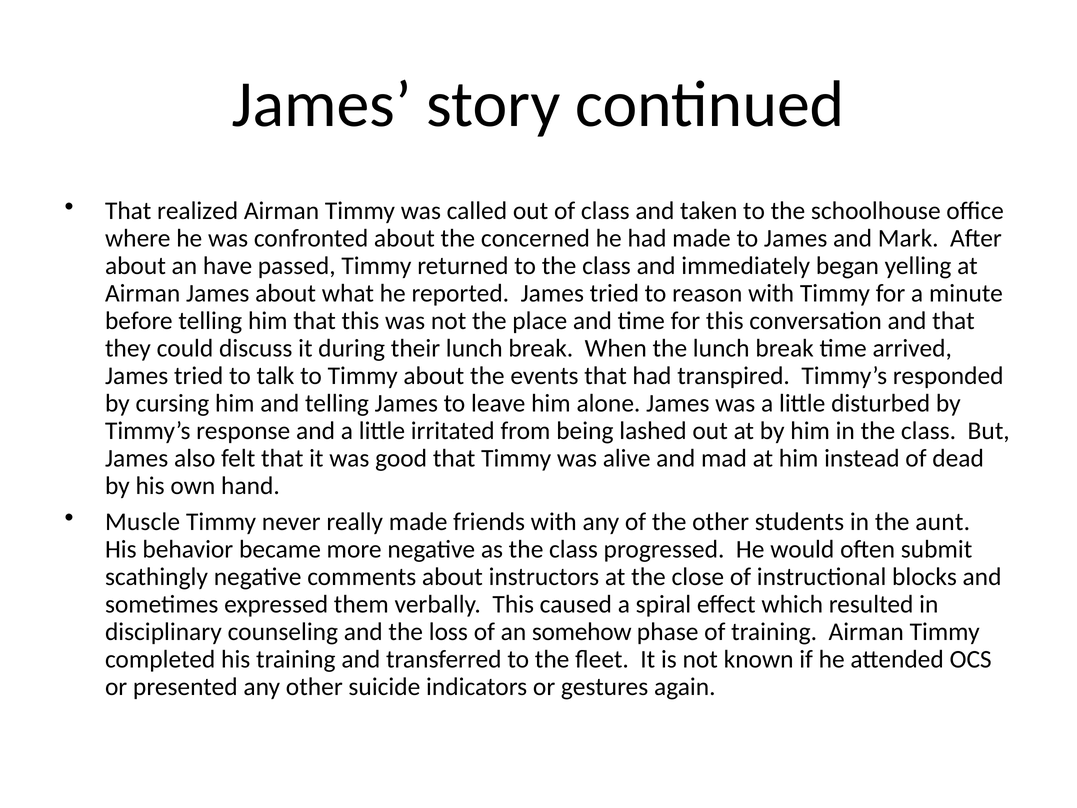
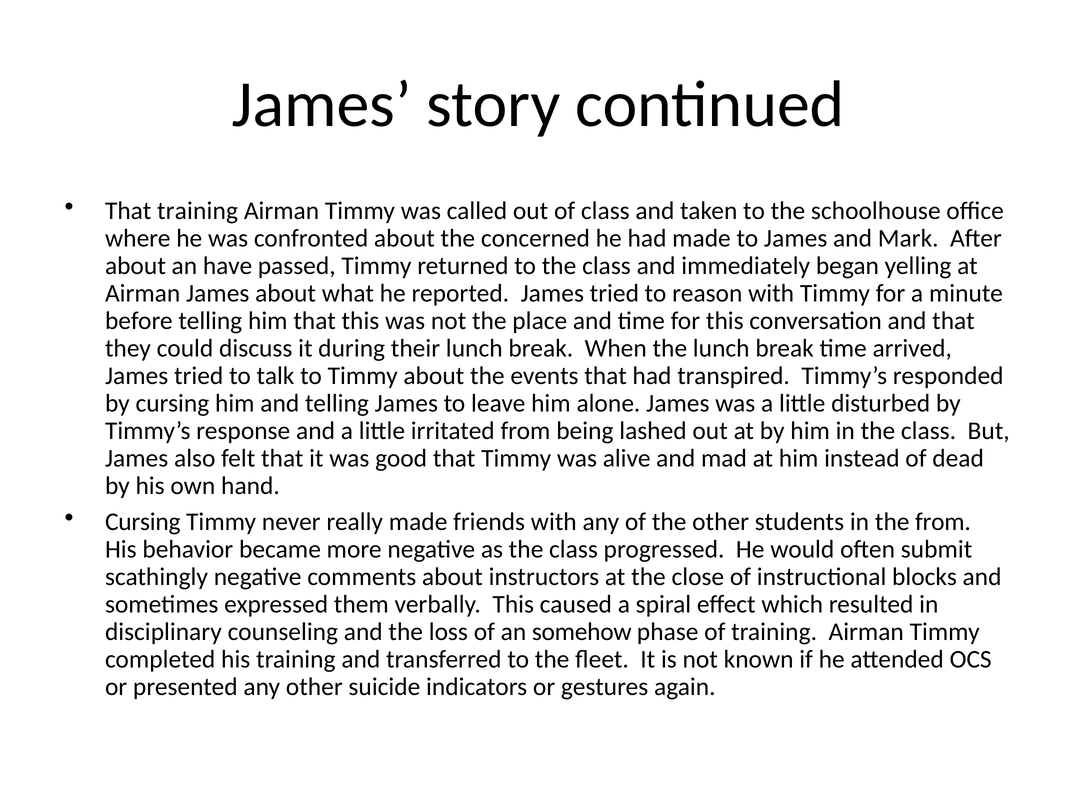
That realized: realized -> training (198, 211)
Muscle: Muscle -> Cursing (143, 522)
the aunt: aunt -> from (943, 522)
